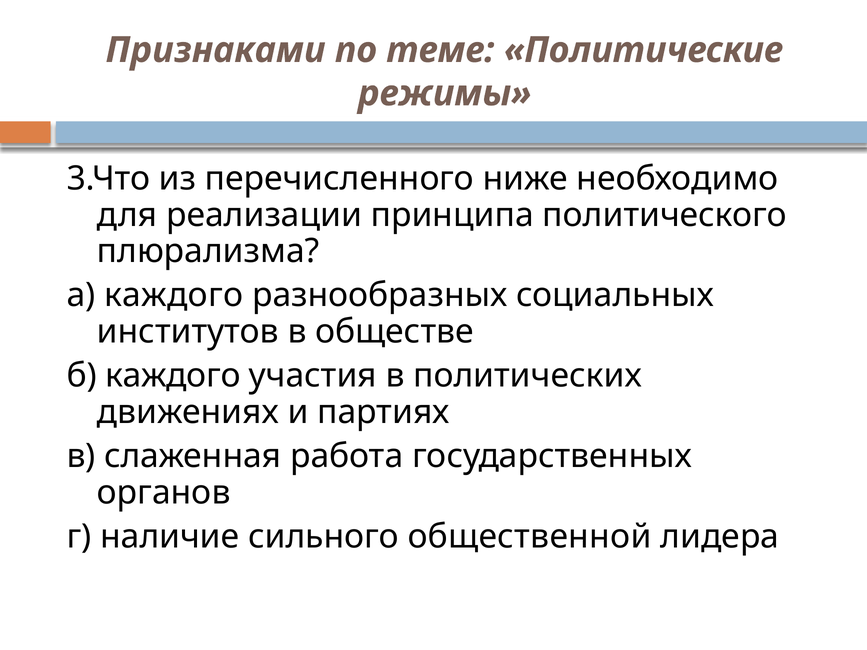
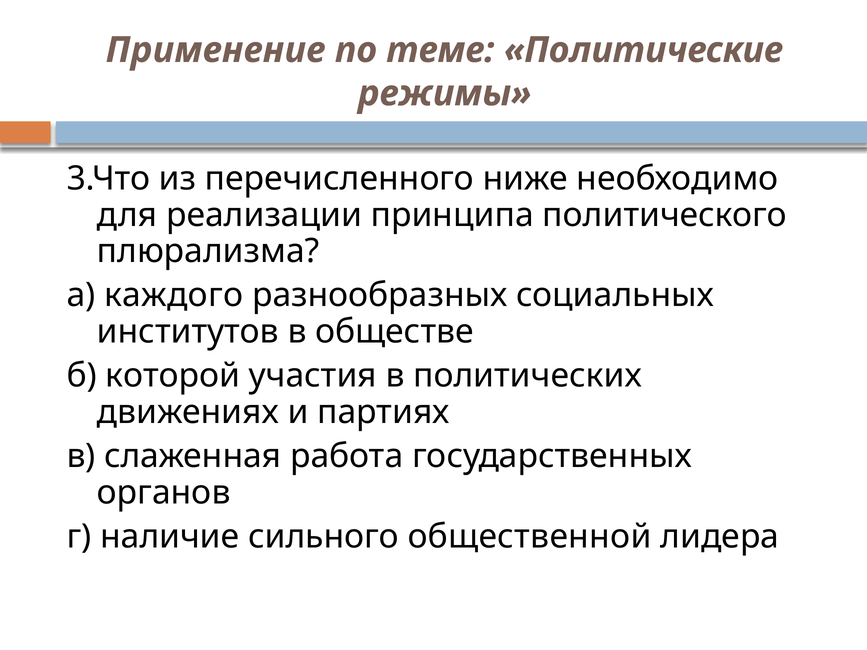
Признаками: Признаками -> Применение (216, 50)
б каждого: каждого -> которой (173, 376)
